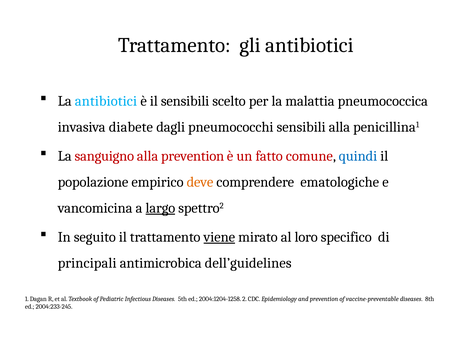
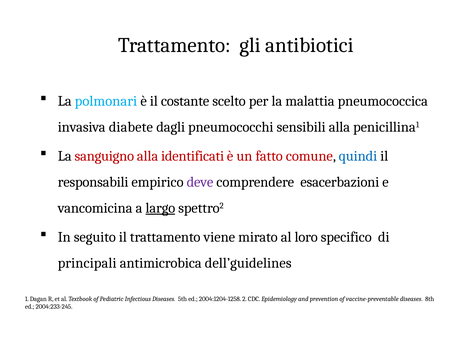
La antibiotici: antibiotici -> polmonari (106, 101)
il sensibili: sensibili -> costante (185, 101)
alla prevention: prevention -> identificati (193, 156)
popolazione: popolazione -> responsabili (93, 182)
deve colour: orange -> purple (200, 182)
ematologiche: ematologiche -> esacerbazioni (340, 182)
viene underline: present -> none (219, 237)
